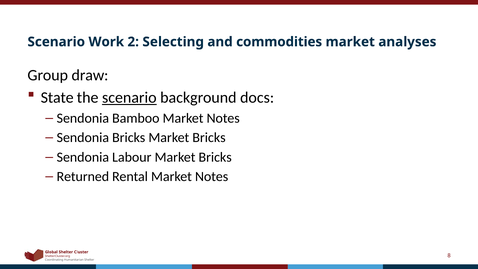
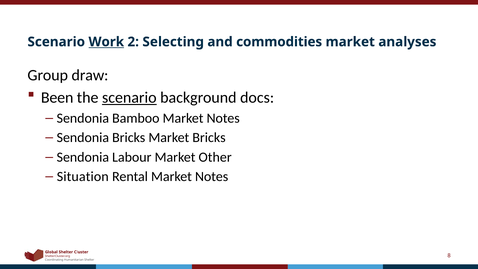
Work underline: none -> present (106, 42)
State: State -> Been (57, 98)
Labour Market Bricks: Bricks -> Other (215, 157)
Returned: Returned -> Situation (83, 177)
